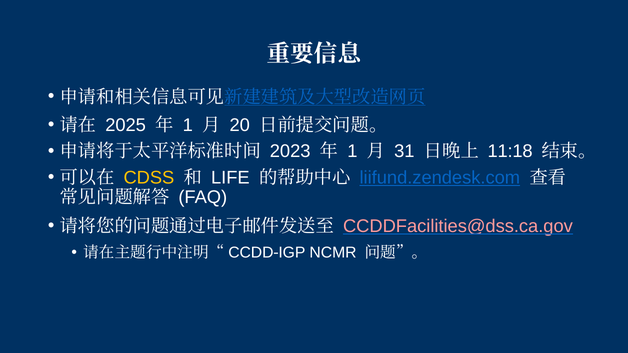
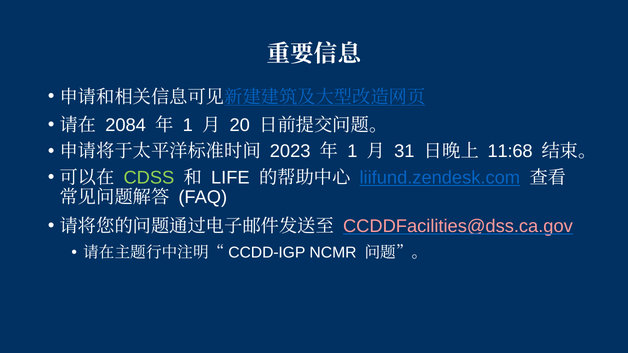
2025: 2025 -> 2084 (126, 125)
11:18: 11:18 -> 11:68 (510, 151)
CDSS colour: yellow -> light green (149, 178)
